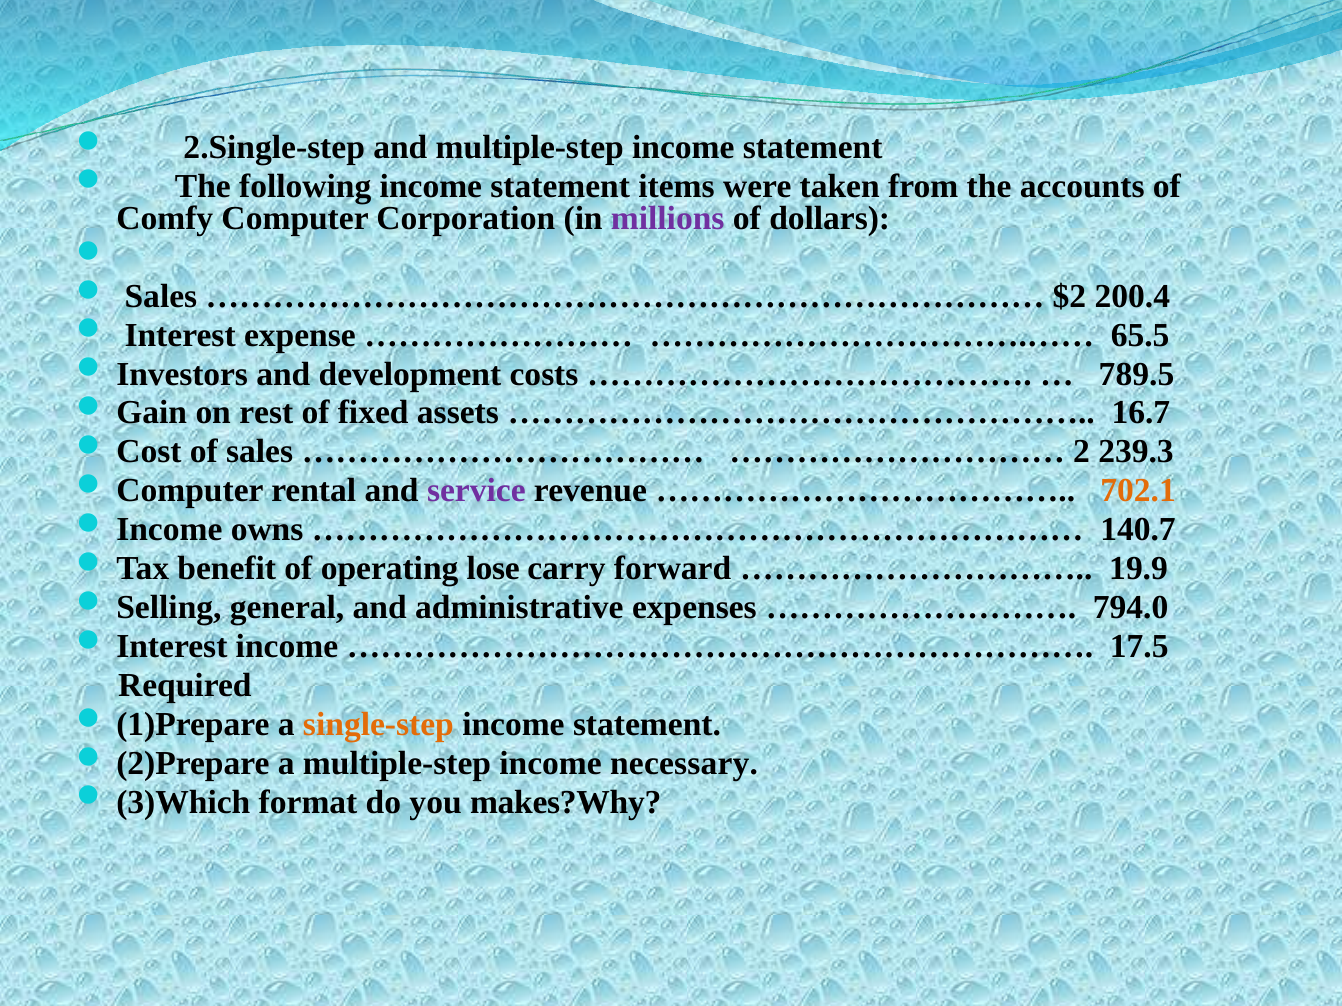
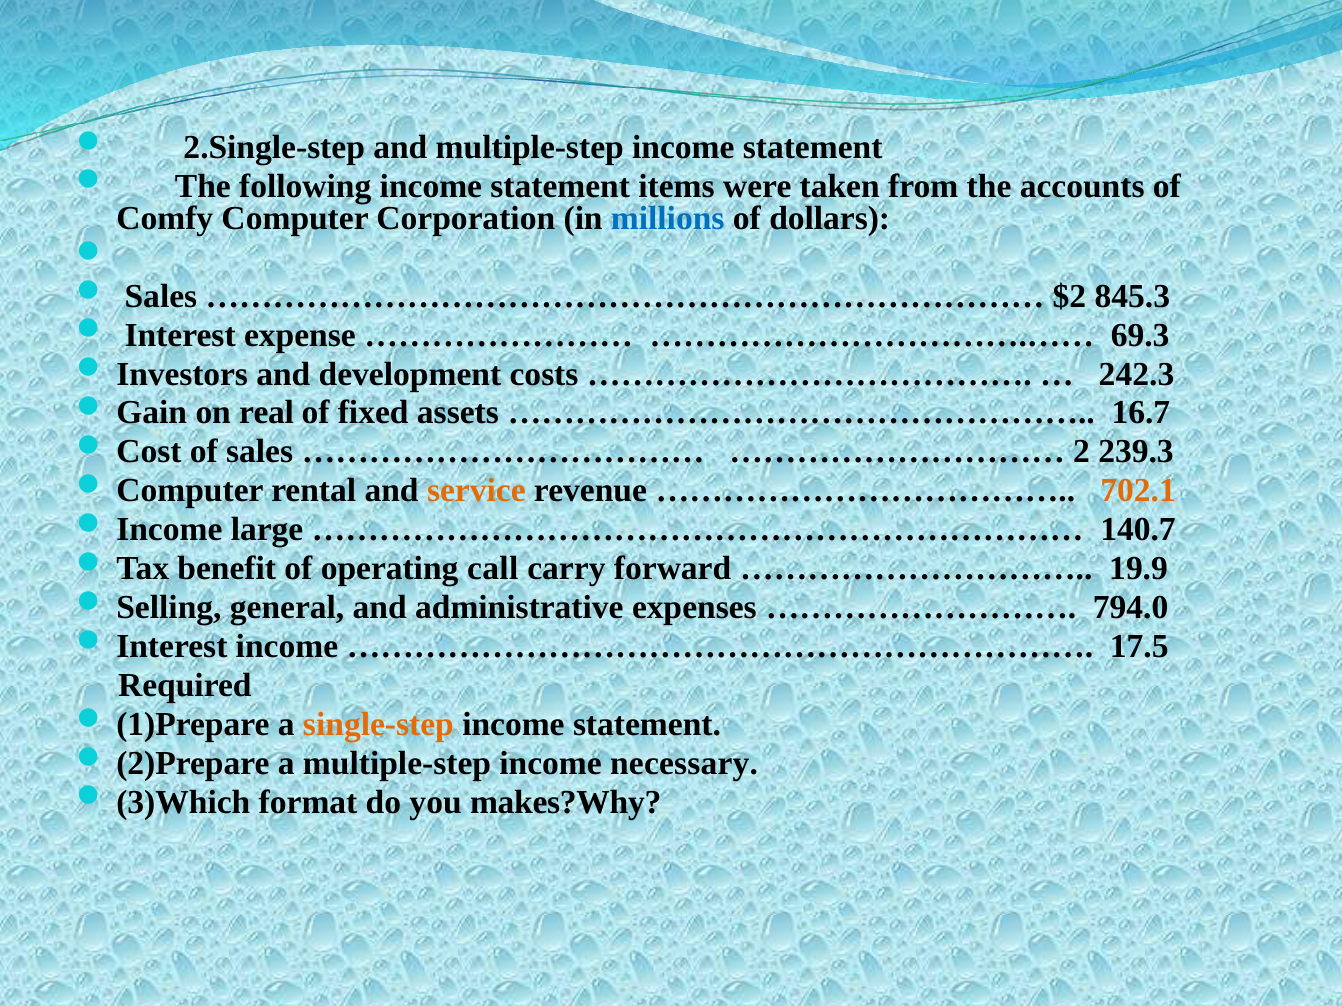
millions colour: purple -> blue (668, 218)
200.4: 200.4 -> 845.3 (1132, 296)
65.5: 65.5 -> 69.3 (1140, 335)
789.5: 789.5 -> 242.3 (1137, 374)
rest: rest -> real (266, 413)
service colour: purple -> orange (476, 491)
owns: owns -> large (267, 530)
lose: lose -> call (493, 569)
